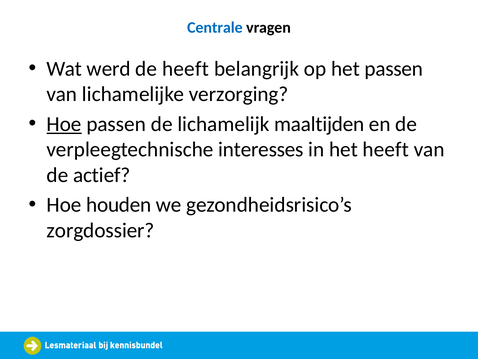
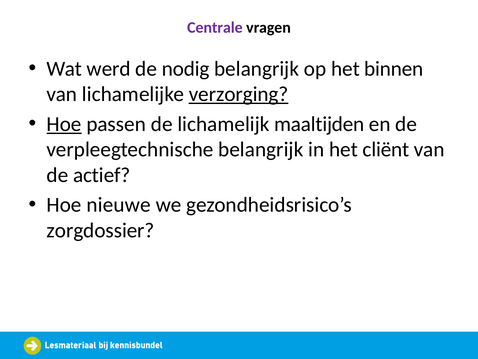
Centrale colour: blue -> purple (215, 27)
de heeft: heeft -> nodig (186, 69)
het passen: passen -> binnen (394, 69)
verzorging underline: none -> present (239, 94)
verpleegtechnische interesses: interesses -> belangrijk (261, 149)
het heeft: heeft -> cliënt (386, 149)
houden: houden -> nieuwe (119, 205)
